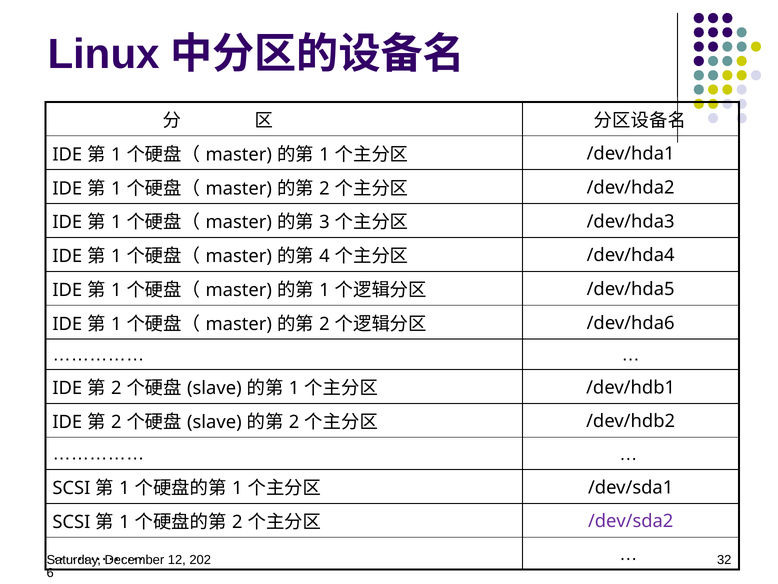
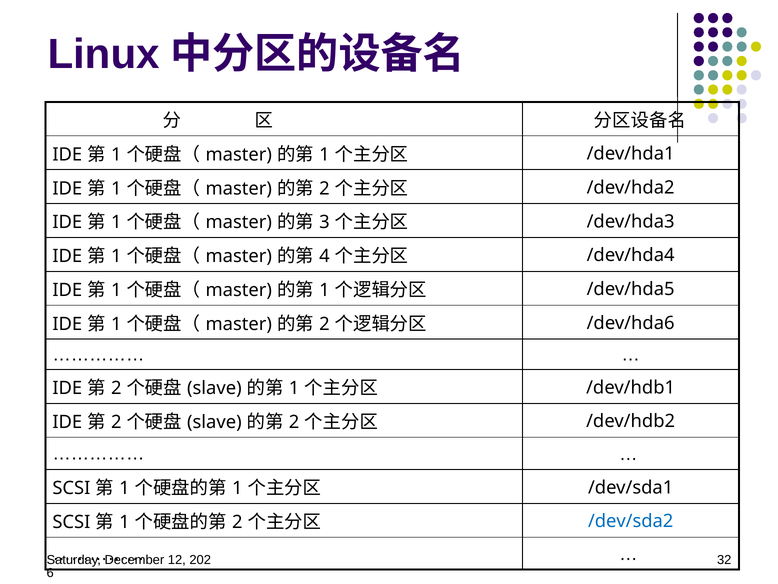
/dev/sda2 colour: purple -> blue (631, 521)
